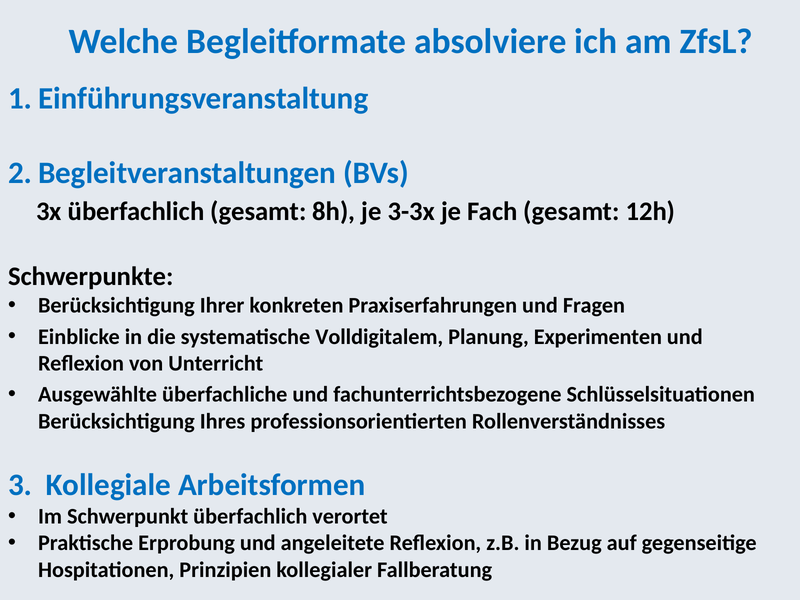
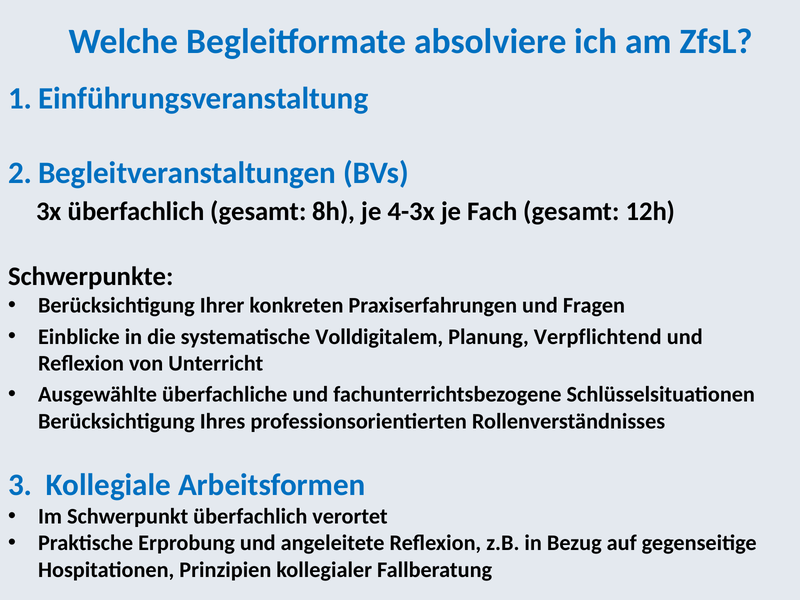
3-3x: 3-3x -> 4-3x (411, 212)
Experimenten: Experimenten -> Verpflichtend (598, 337)
